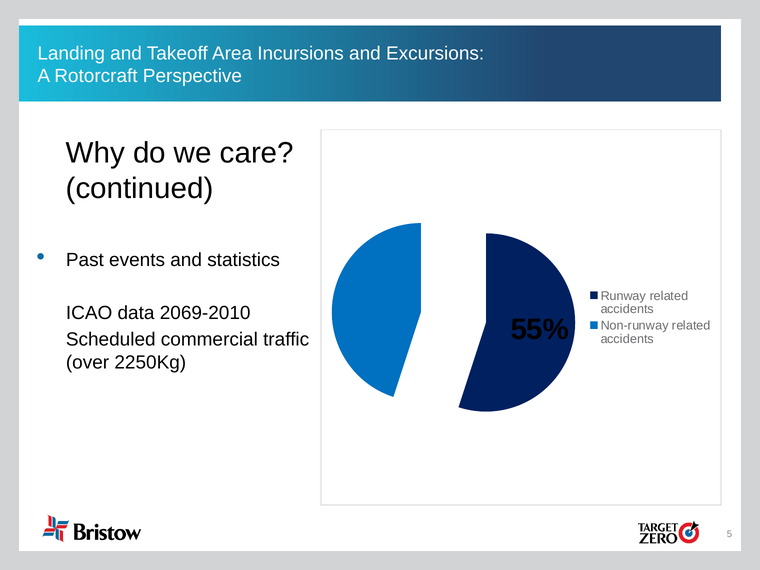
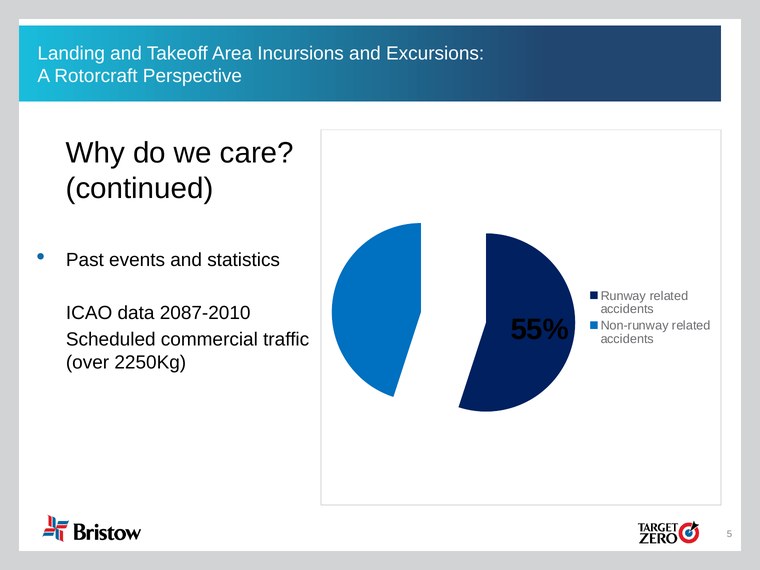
2069-2010: 2069-2010 -> 2087-2010 (205, 313)
